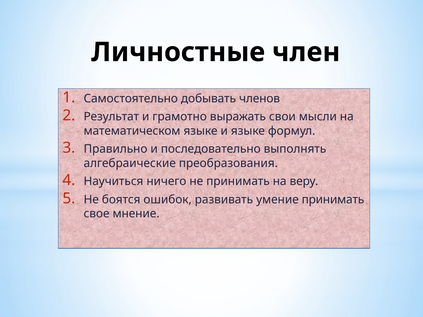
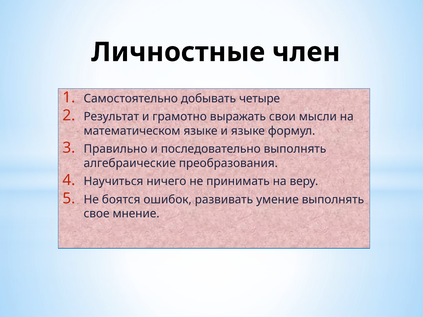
членов: членов -> четыре (260, 99)
умение принимать: принимать -> выполнять (333, 200)
